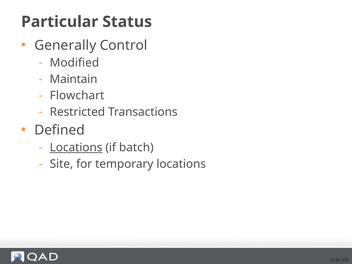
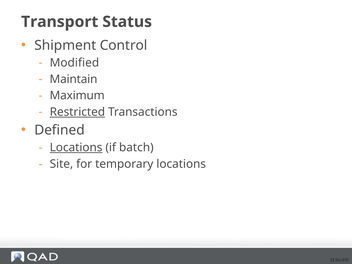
Particular: Particular -> Transport (60, 22)
Generally: Generally -> Shipment (65, 45)
Flowchart: Flowchart -> Maximum (77, 96)
Restricted underline: none -> present (77, 112)
